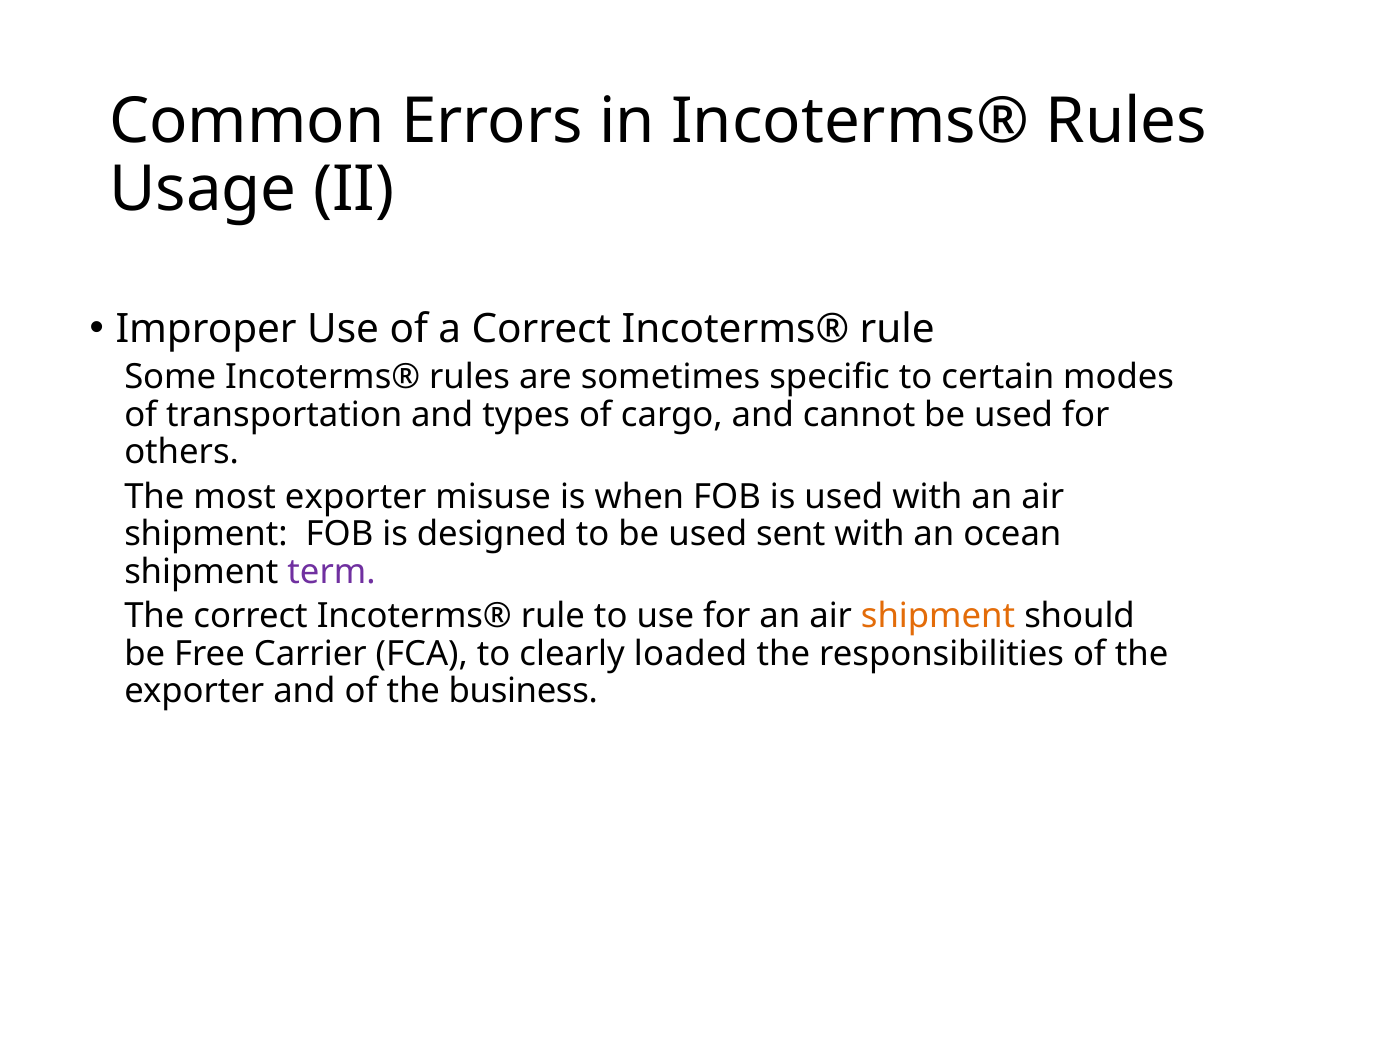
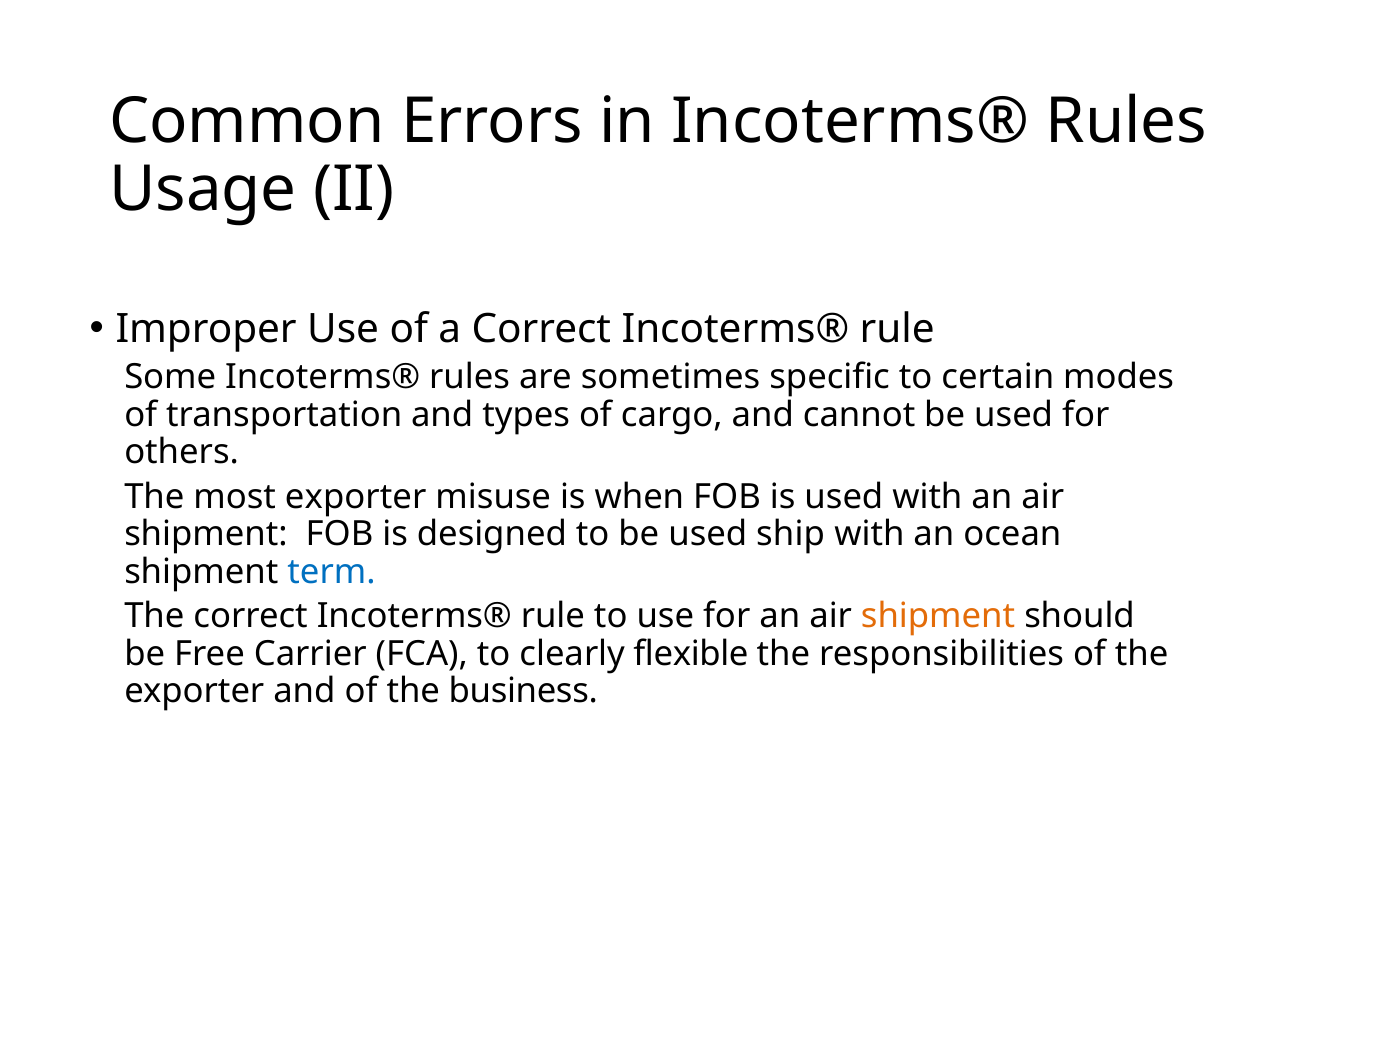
sent: sent -> ship (791, 534)
term colour: purple -> blue (332, 572)
loaded: loaded -> flexible (691, 654)
